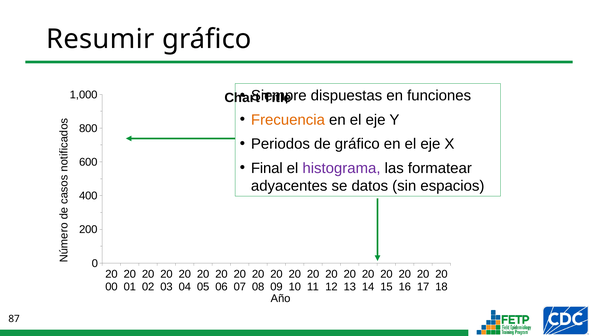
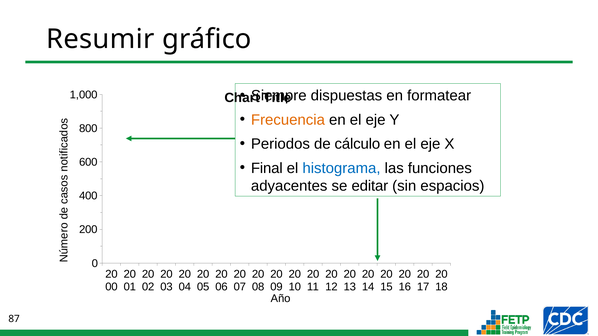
funciones: funciones -> formatear (439, 96)
de gráfico: gráfico -> cálculo (357, 144)
histograma colour: purple -> blue (341, 168)
formatear: formatear -> funciones (440, 168)
datos: datos -> editar (370, 186)
